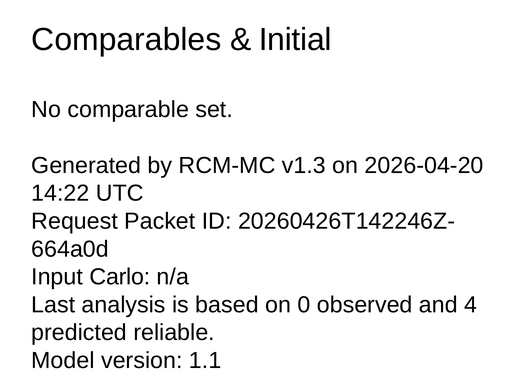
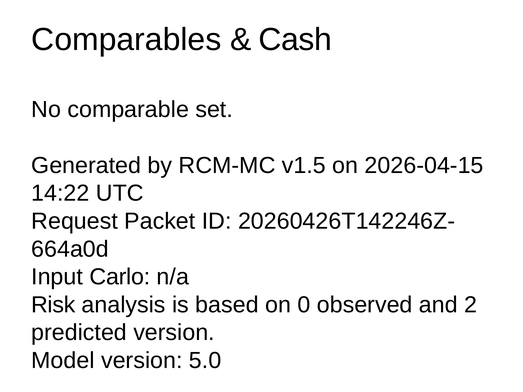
Initial: Initial -> Cash (295, 40)
v1.3: v1.3 -> v1.5 (304, 165)
2026-04-20: 2026-04-20 -> 2026-04-15 (424, 165)
Last: Last -> Risk (53, 305)
4: 4 -> 2 (471, 305)
predicted reliable: reliable -> version (174, 333)
1.1: 1.1 -> 5.0 (205, 361)
